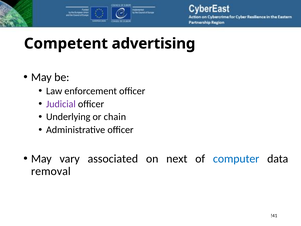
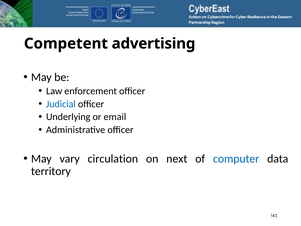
Judicial colour: purple -> blue (61, 104)
chain: chain -> email (115, 117)
associated: associated -> circulation (113, 159)
removal: removal -> territory (51, 171)
